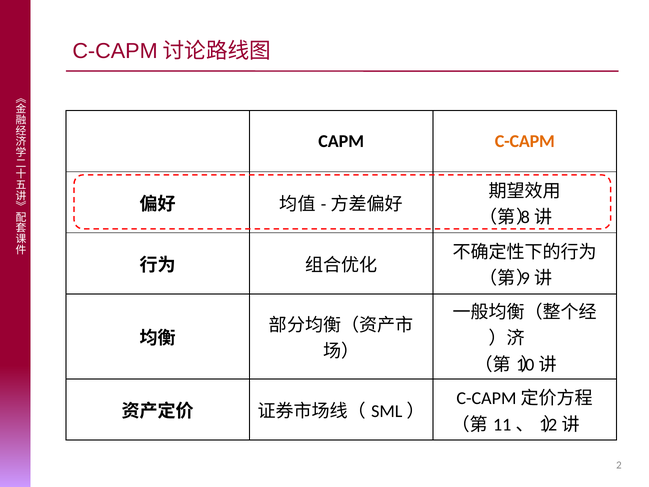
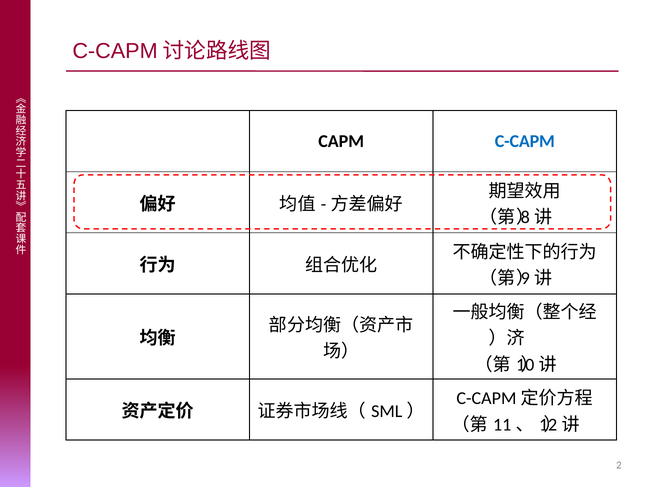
C-CAPM colour: orange -> blue (525, 141)
